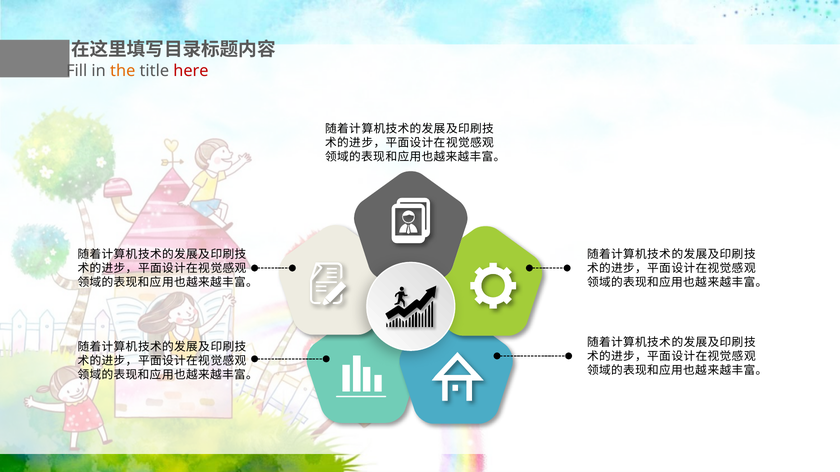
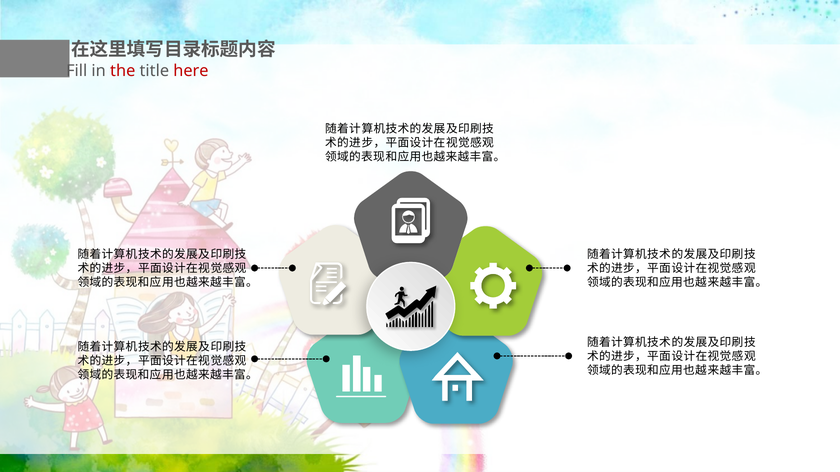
the colour: orange -> red (123, 71)
